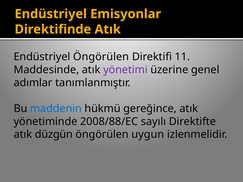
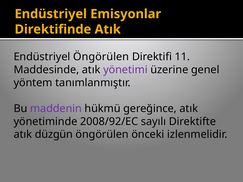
adımlar: adımlar -> yöntem (33, 83)
maddenin colour: blue -> purple (56, 109)
2008/88/EC: 2008/88/EC -> 2008/92/EC (109, 122)
uygun: uygun -> önceki (148, 135)
